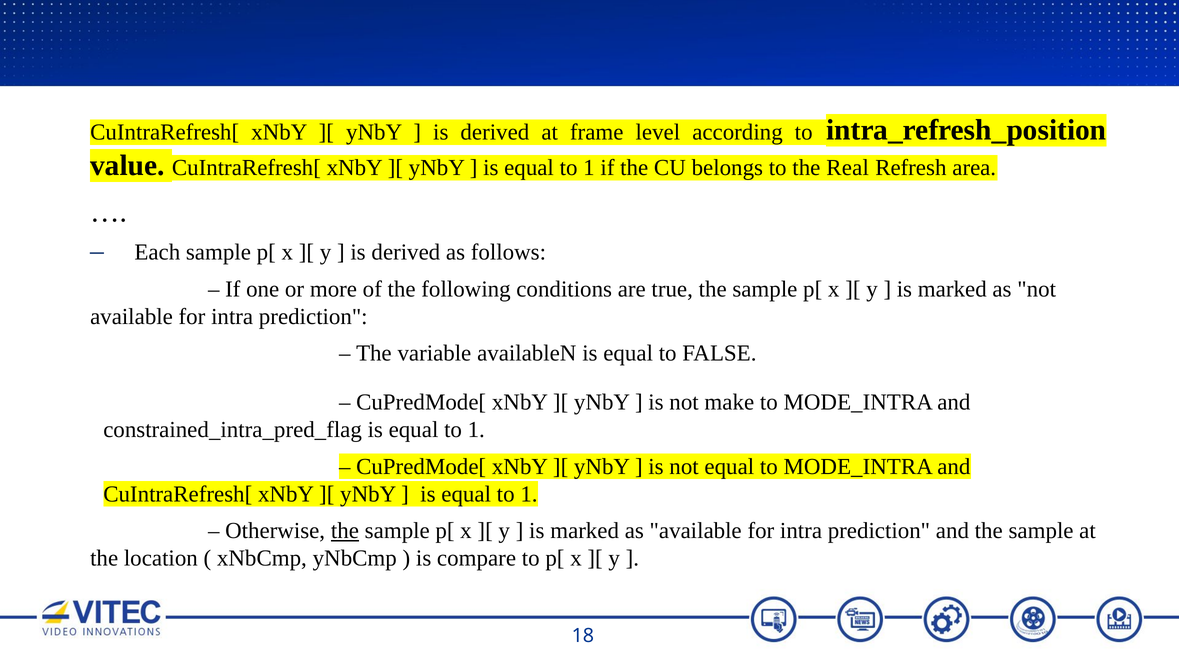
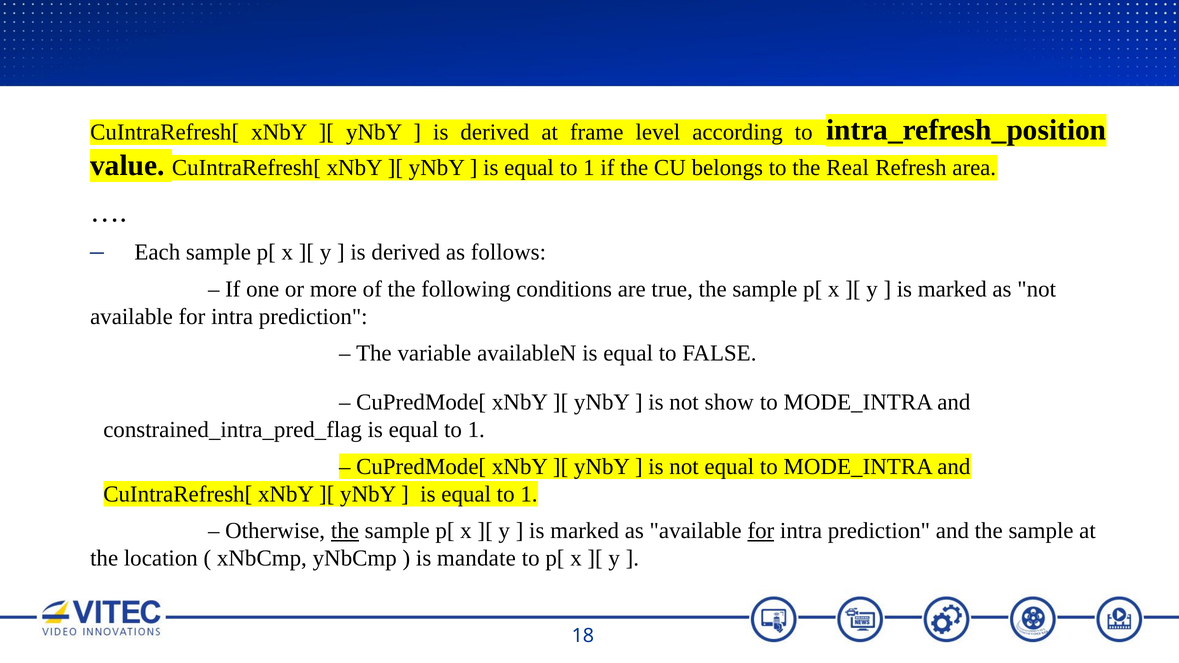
make: make -> show (729, 403)
for underline: none -> present (761, 531)
compare: compare -> mandate (476, 559)
